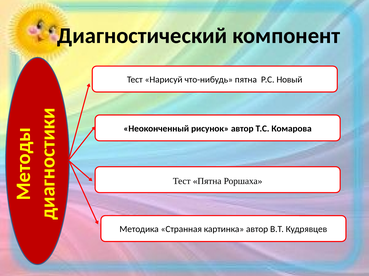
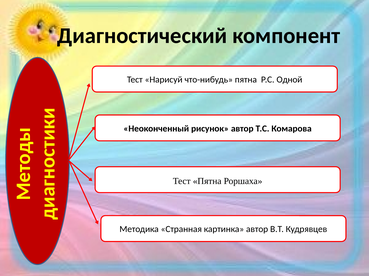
Новый: Новый -> Одной (289, 80)
